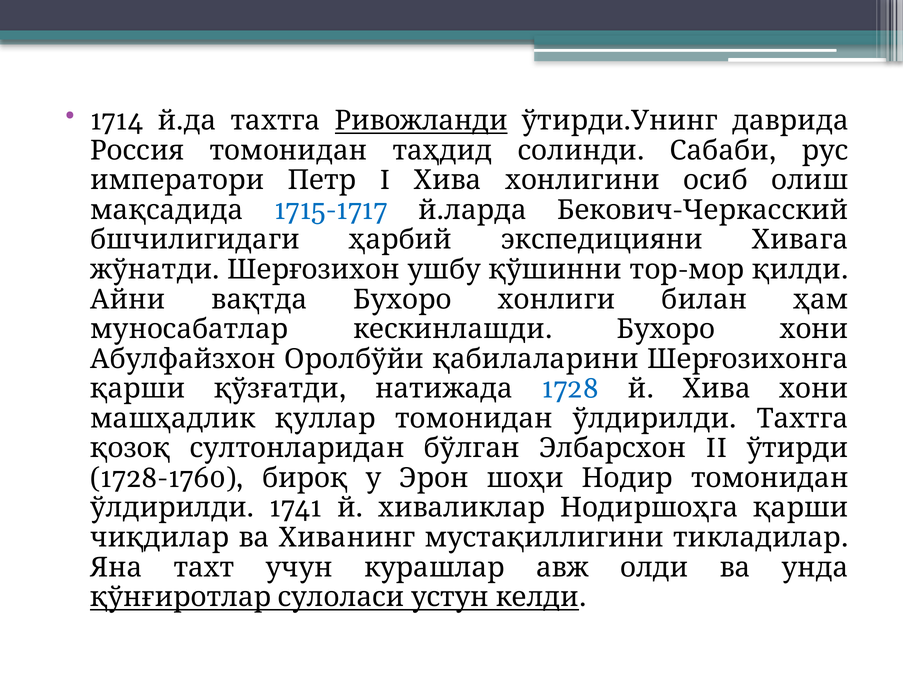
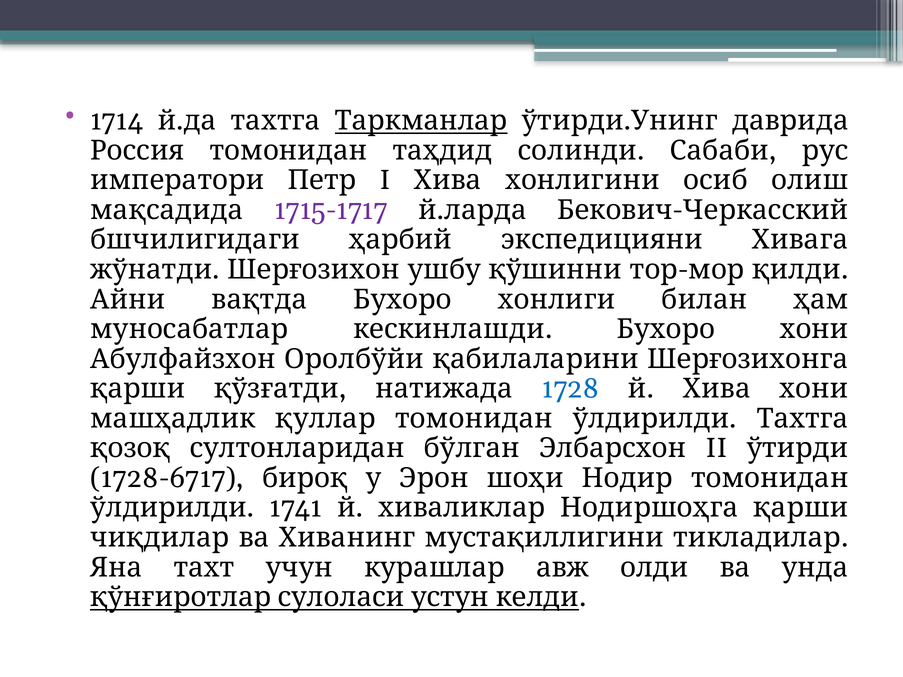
Ривожланди: Ривожланди -> Таркманлар (421, 121)
1715-1717 colour: blue -> purple (331, 210)
1728-1760: 1728-1760 -> 1728-6717 (167, 478)
